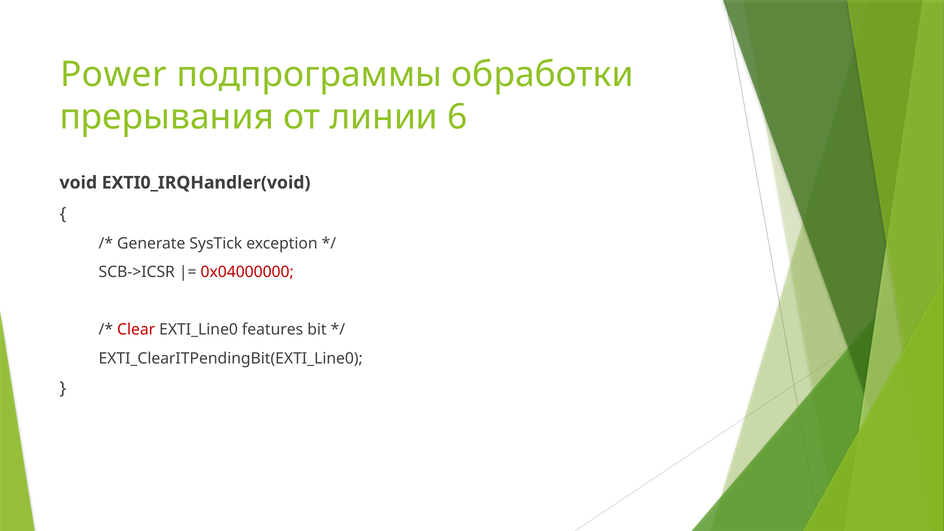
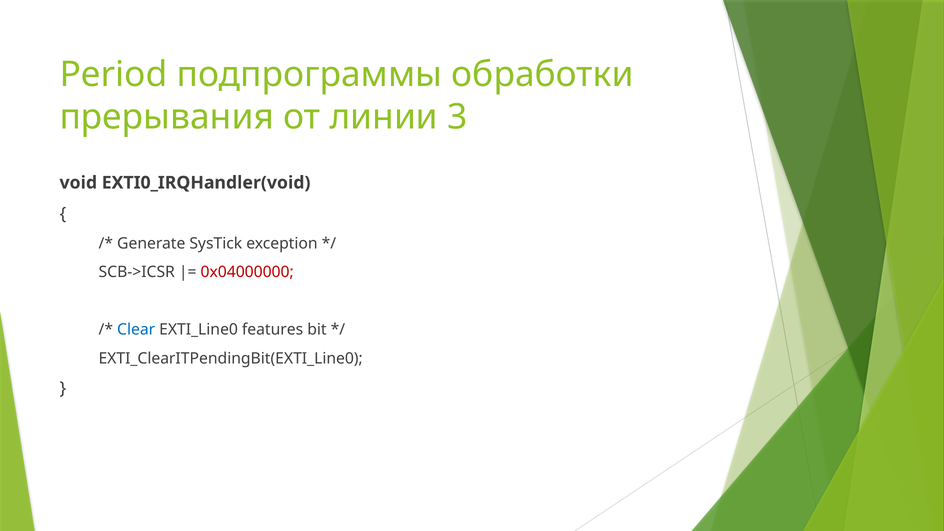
Power: Power -> Period (114, 74)
6: 6 -> 3 (457, 117)
Clear colour: red -> blue (136, 330)
